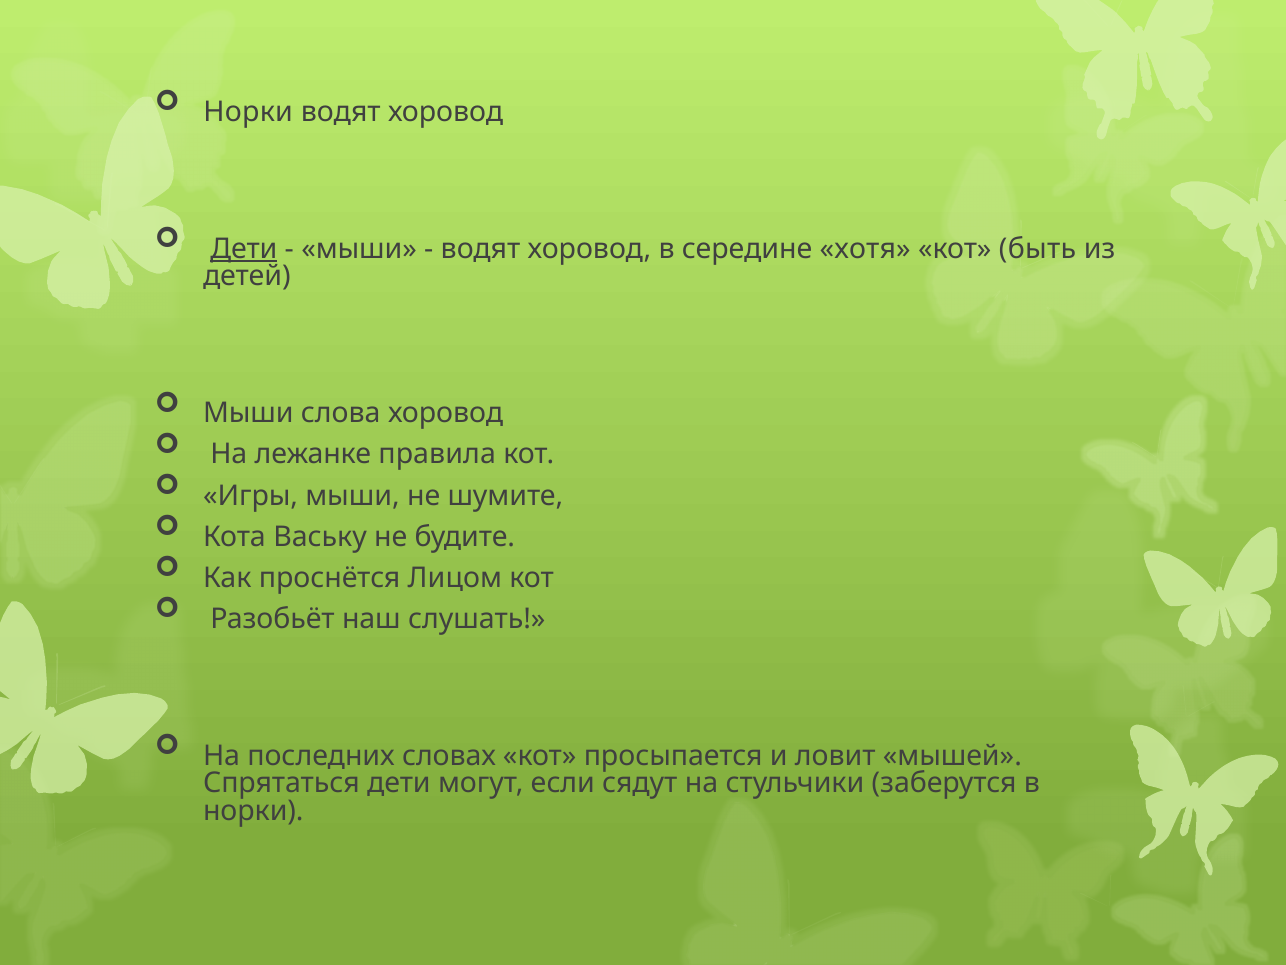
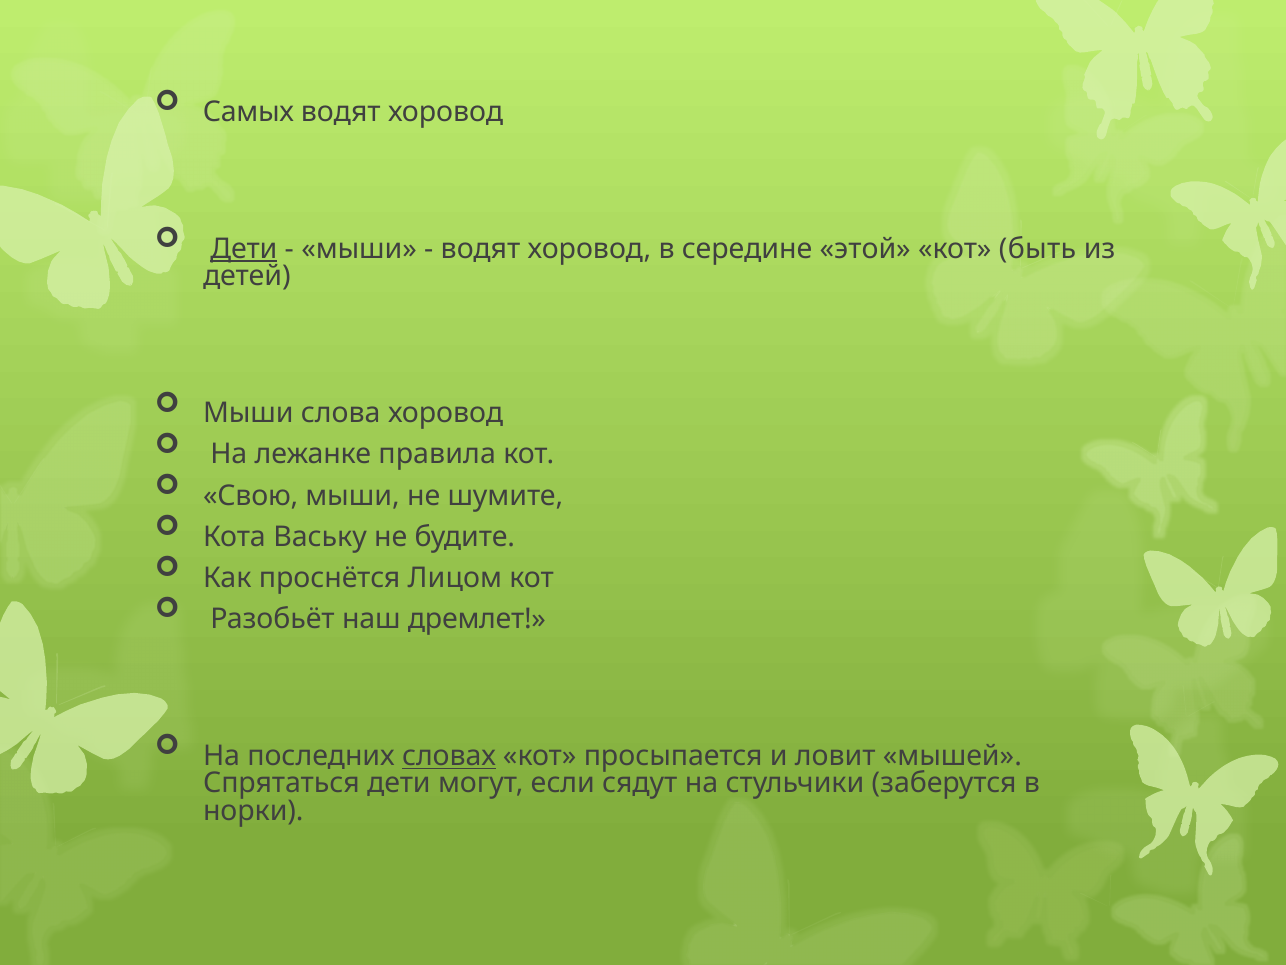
Норки: Норки -> Самых (248, 112)
хотя: хотя -> этой (865, 249)
Игры: Игры -> Свою (251, 495)
слушать: слушать -> дремлет (477, 619)
словах underline: none -> present (449, 756)
